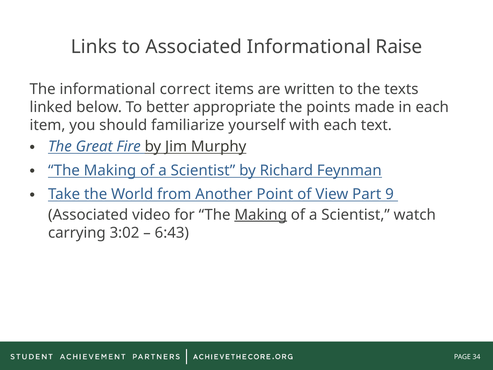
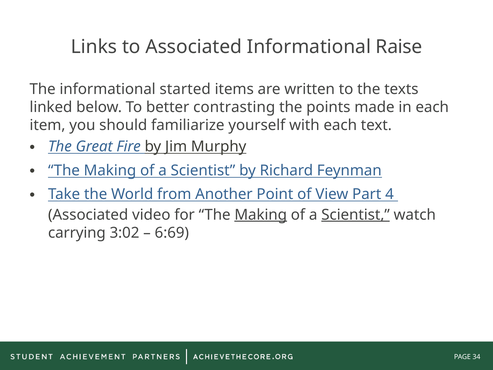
correct: correct -> started (185, 89)
appropriate: appropriate -> contrasting (234, 107)
9: 9 -> 4 (390, 194)
Scientist underline: none -> present (356, 215)
6:43: 6:43 -> 6:69 (172, 233)
